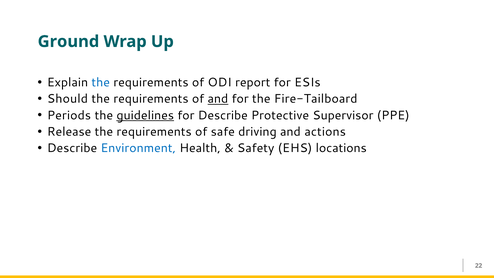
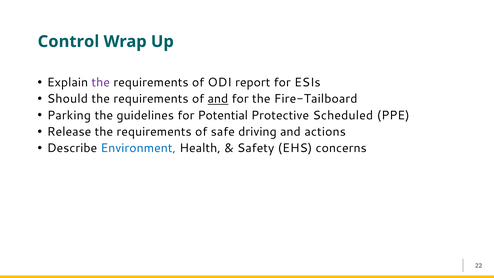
Ground: Ground -> Control (68, 42)
the colour: blue -> purple (101, 82)
Periods: Periods -> Parking (69, 115)
guidelines underline: present -> none (145, 115)
for Describe: Describe -> Potential (223, 115)
Supervisor: Supervisor -> Scheduled (343, 115)
locations: locations -> concerns (341, 148)
